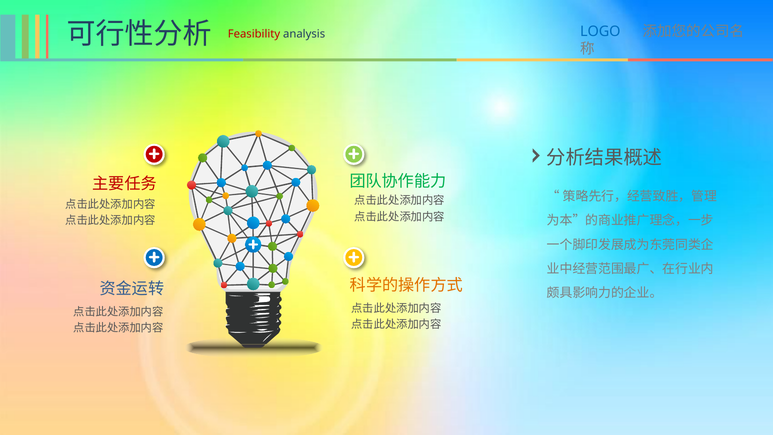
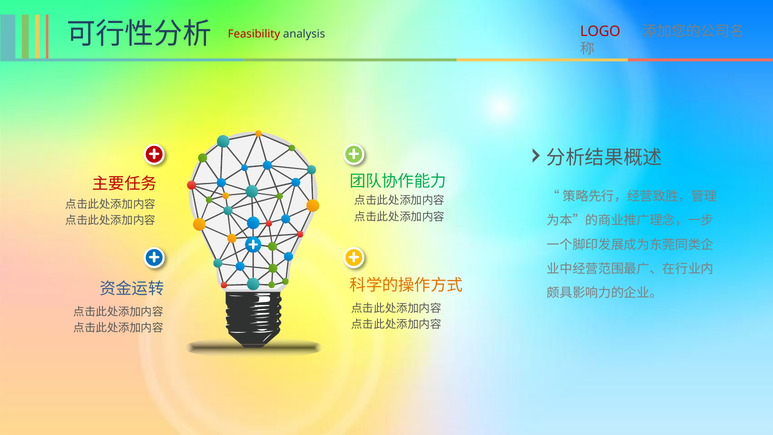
LOGO colour: blue -> red (600, 31)
